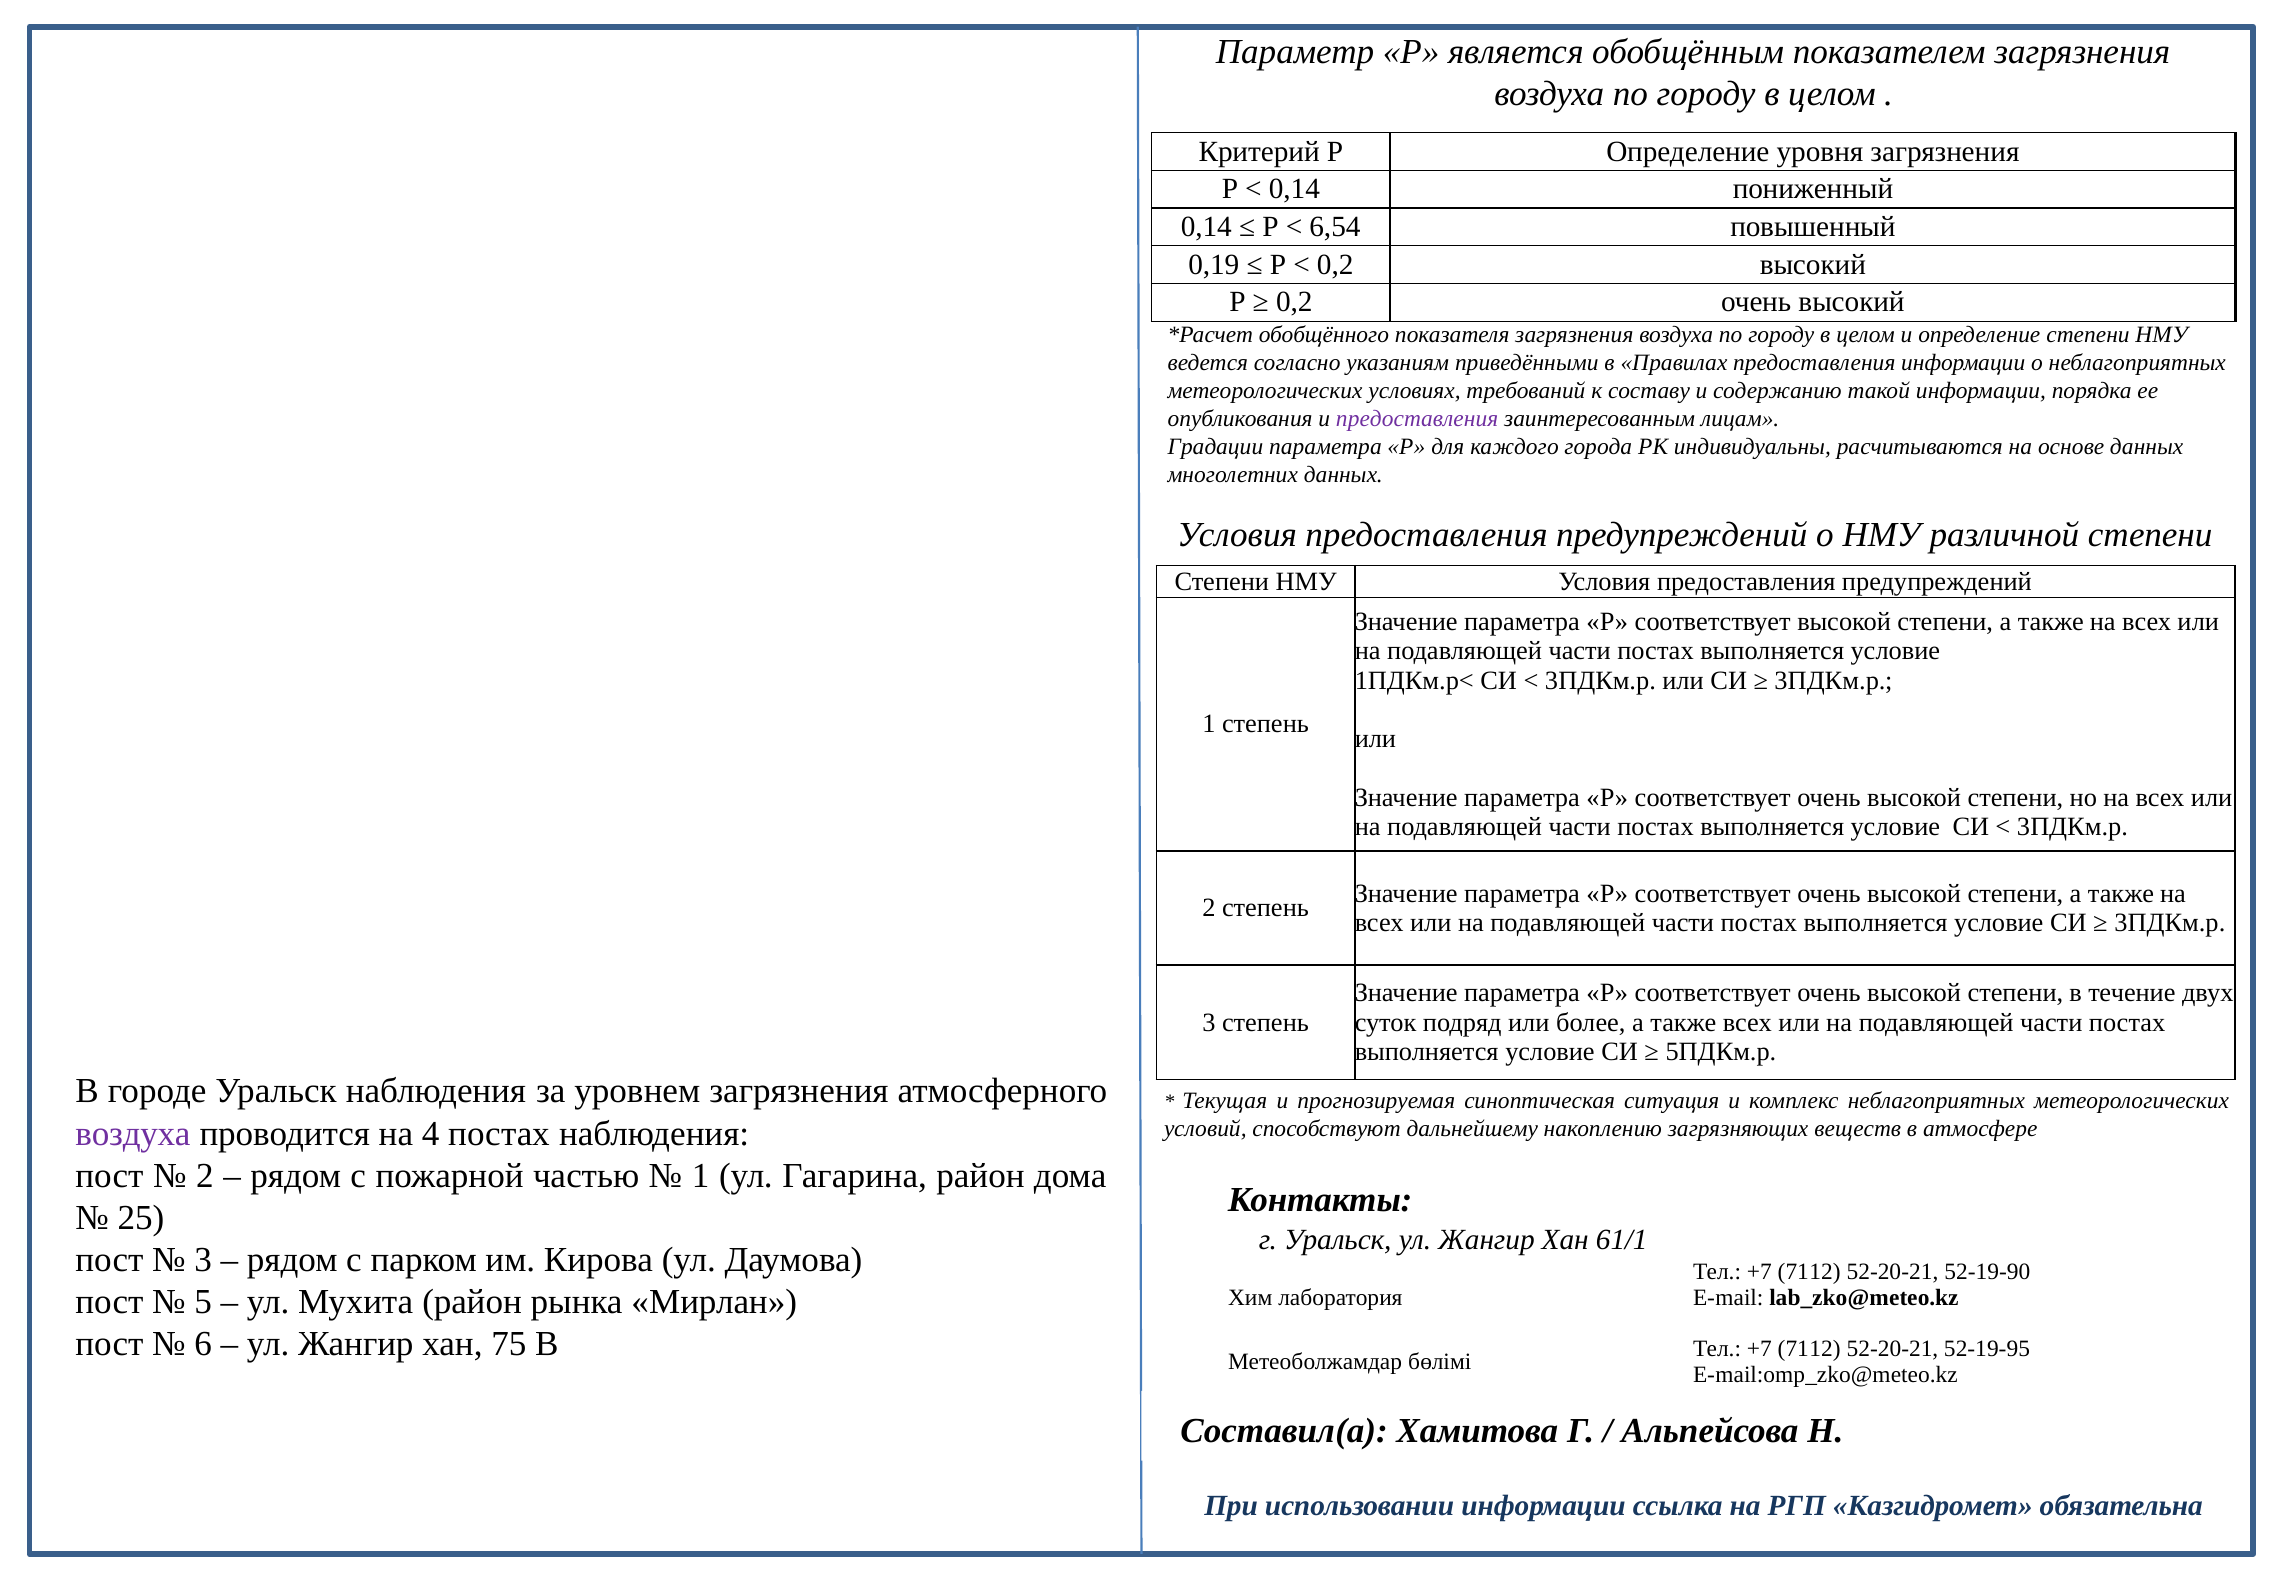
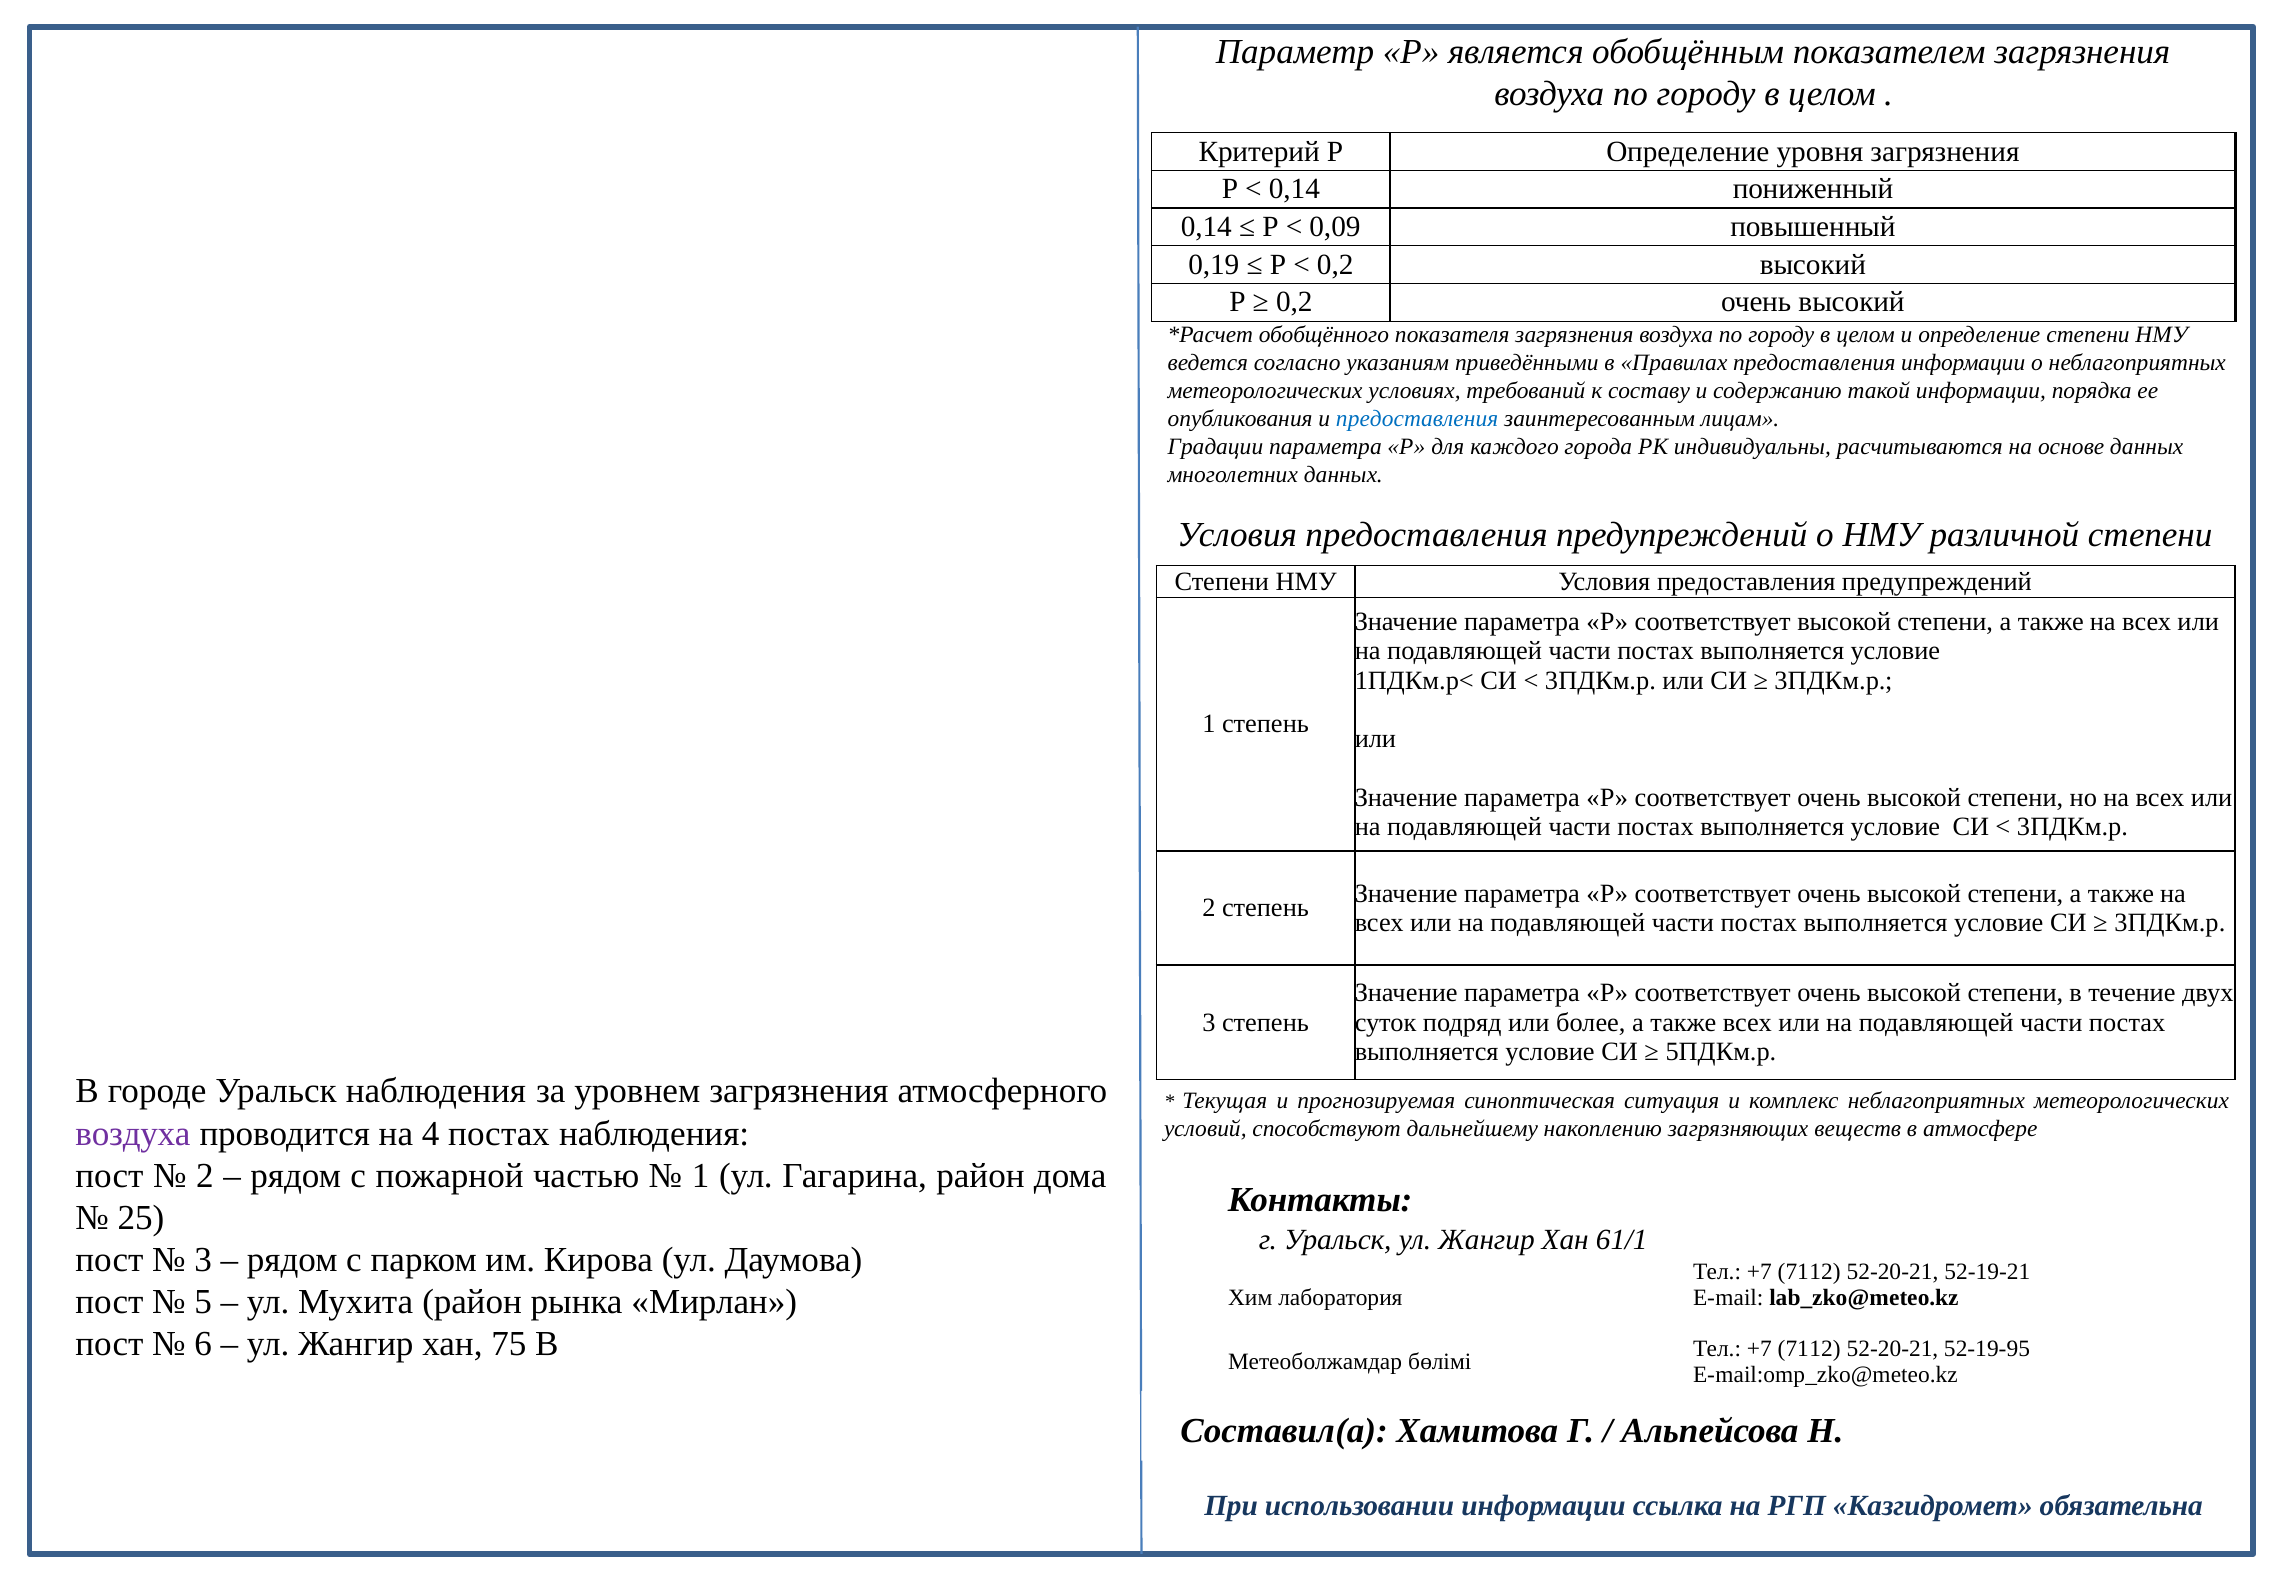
6,54: 6,54 -> 0,09 (1335, 227)
предоставления colour: purple -> blue (1417, 419)
52-19-90: 52-19-90 -> 52-19-21 (1987, 1271)
